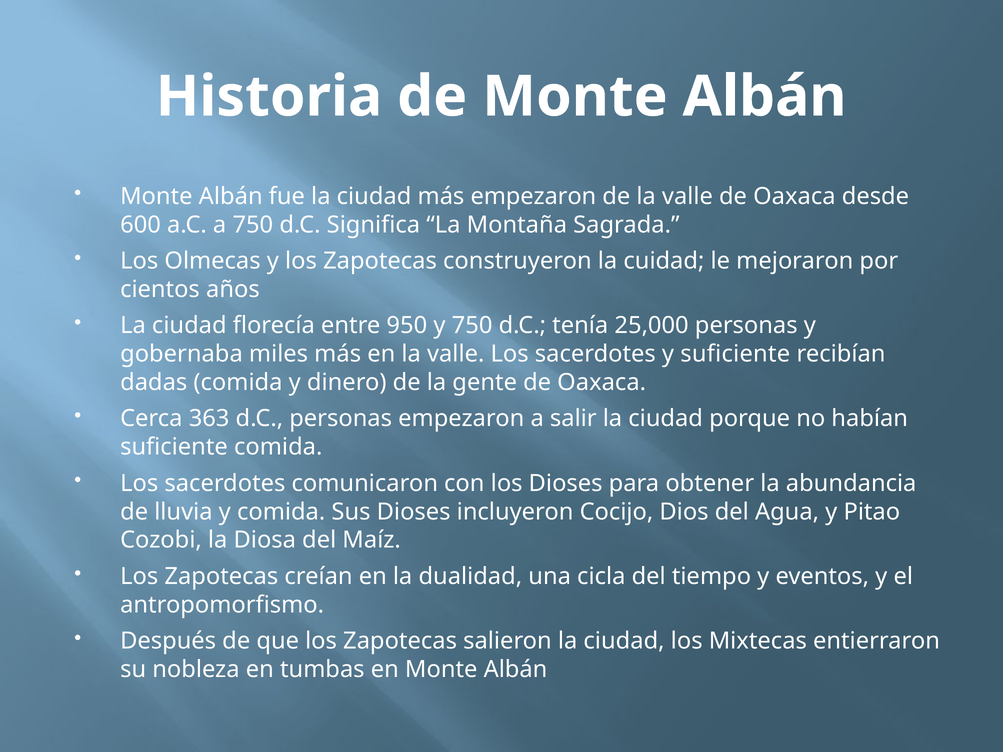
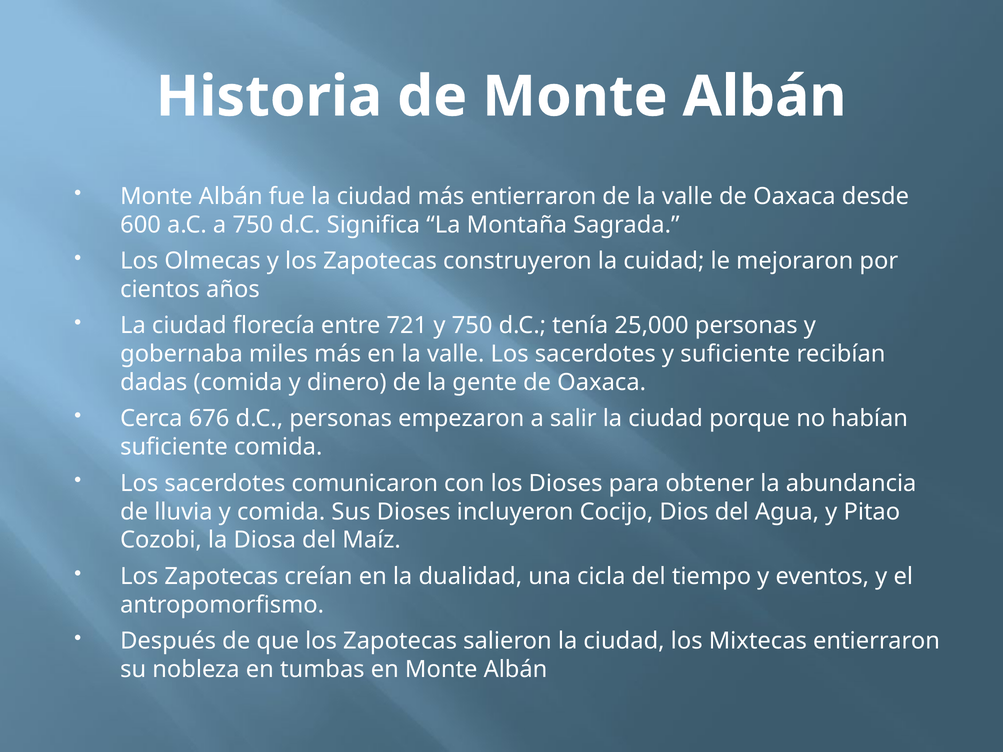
más empezaron: empezaron -> entierraron (533, 196)
950: 950 -> 721 (407, 326)
363: 363 -> 676 (209, 419)
